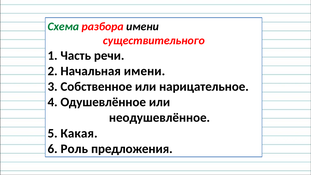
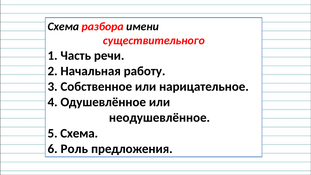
Схема colour: green -> black (63, 27)
Начальная имени: имени -> работу (145, 71)
5 Какая: Какая -> Схема (79, 133)
